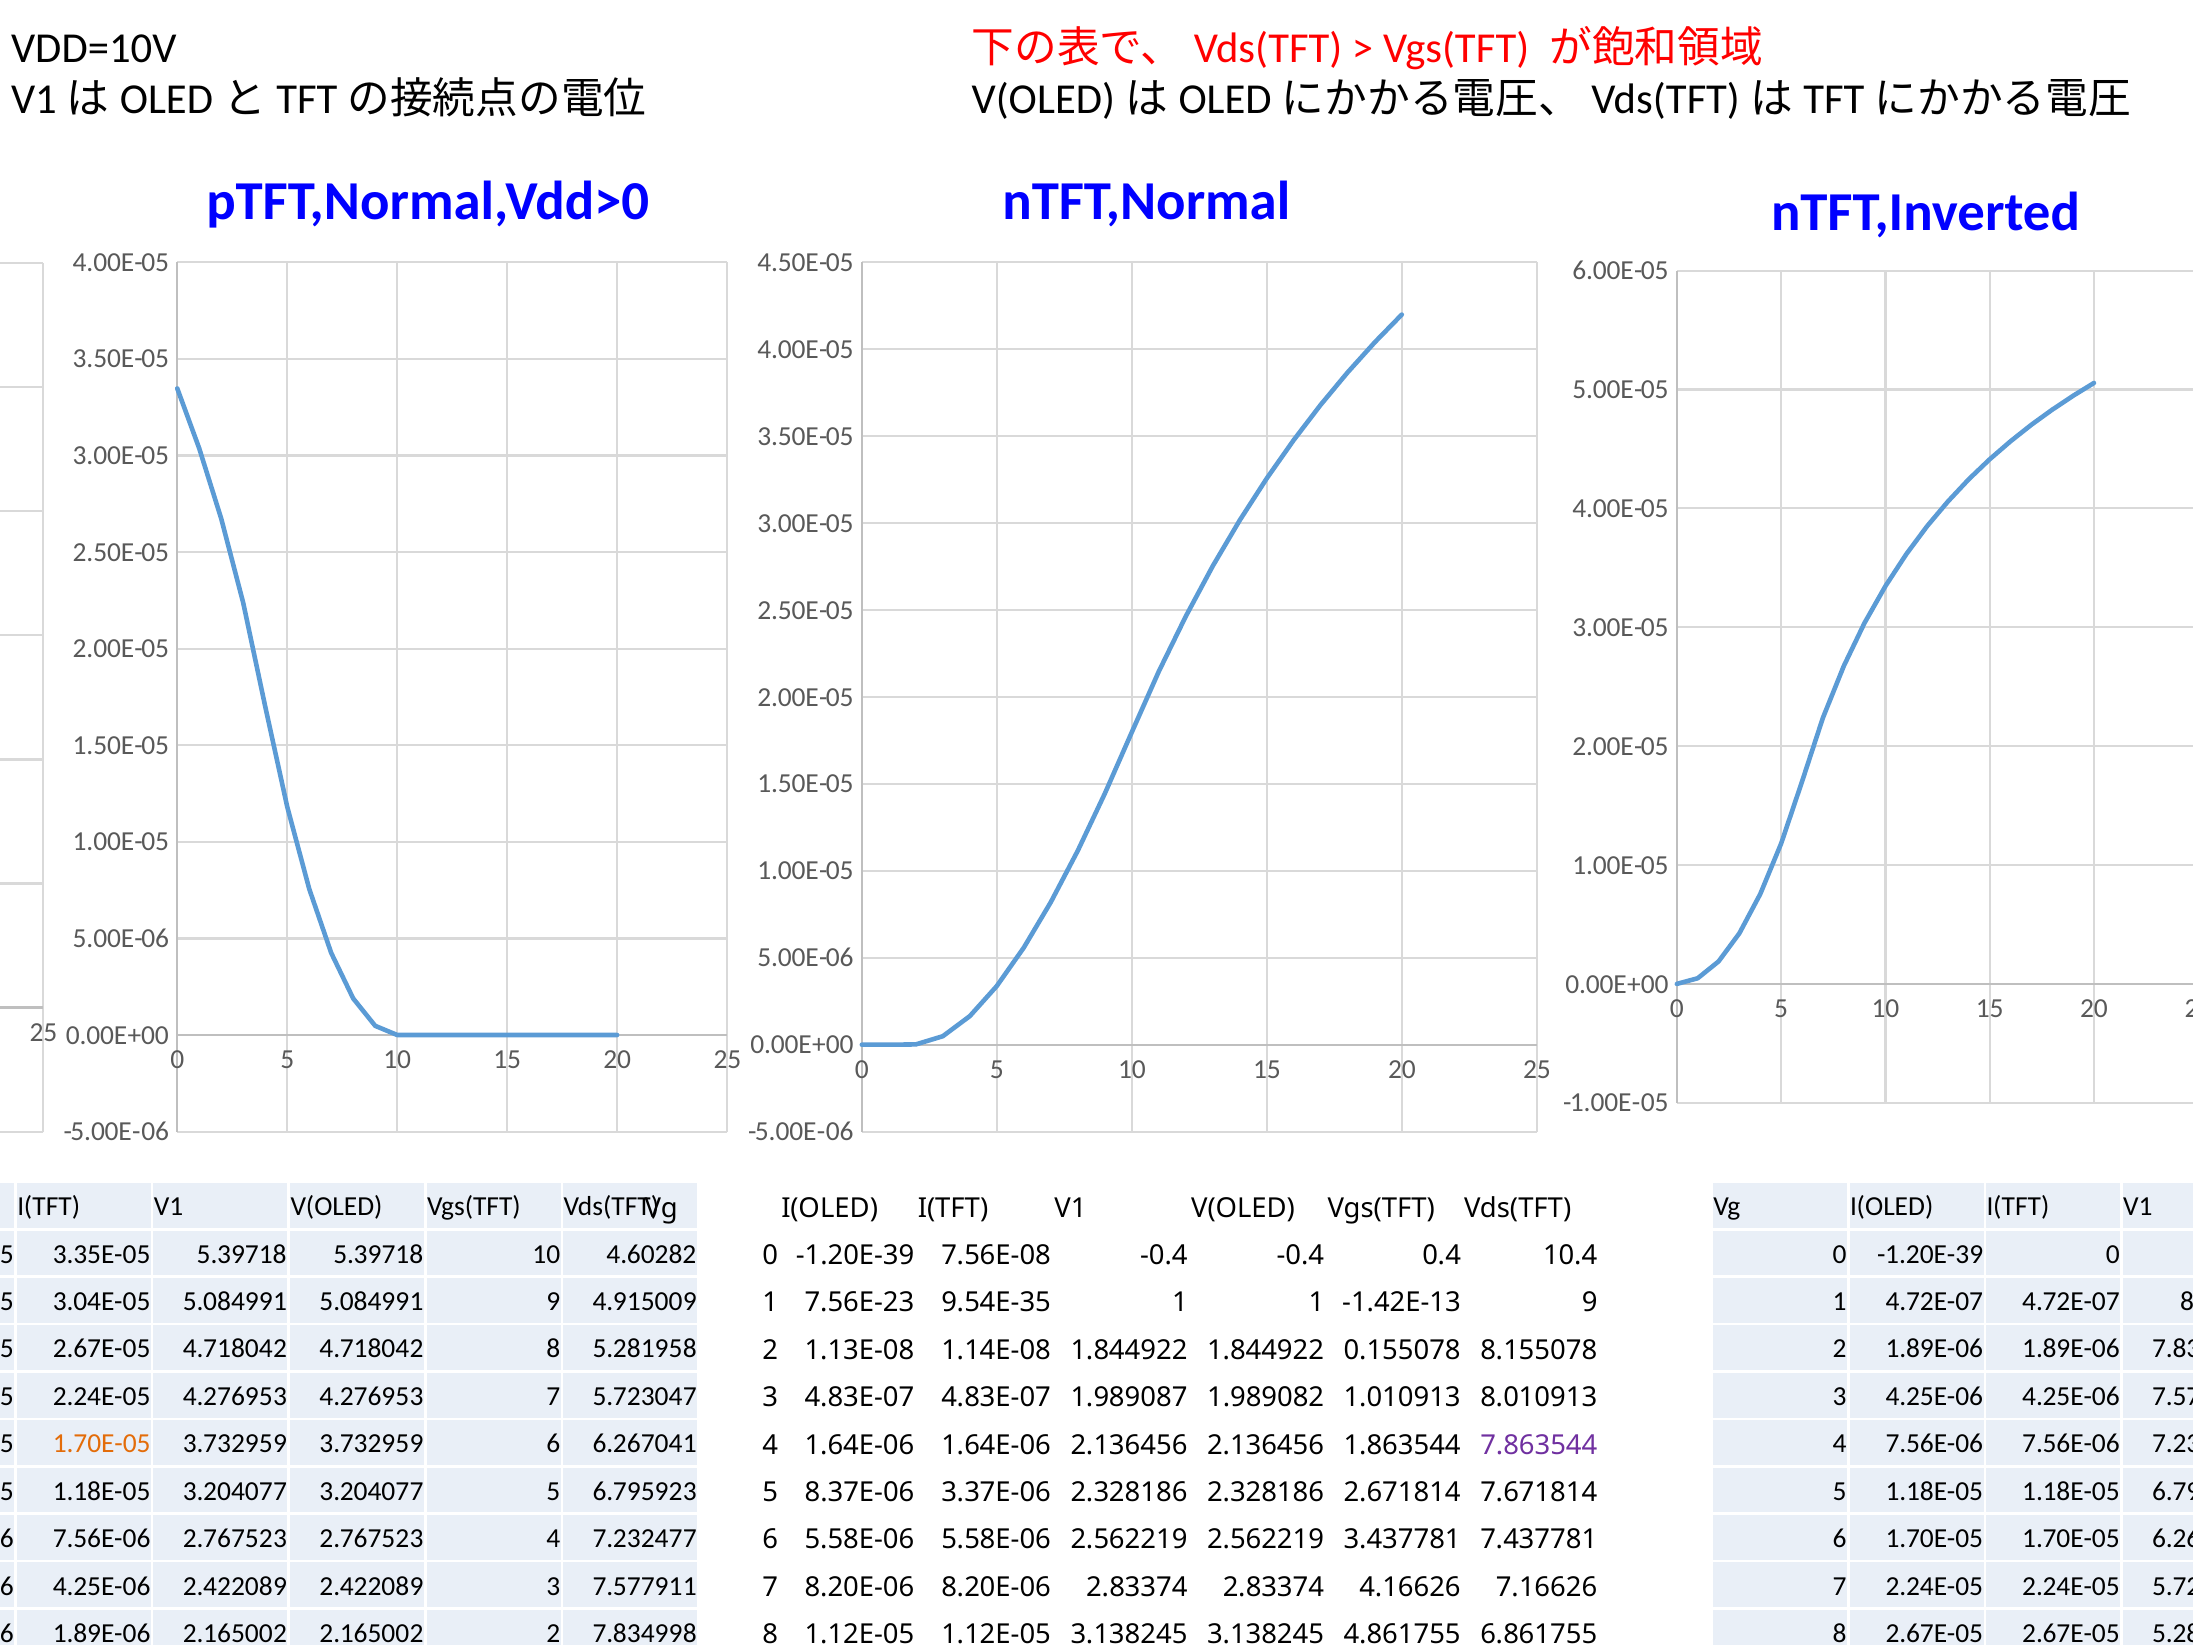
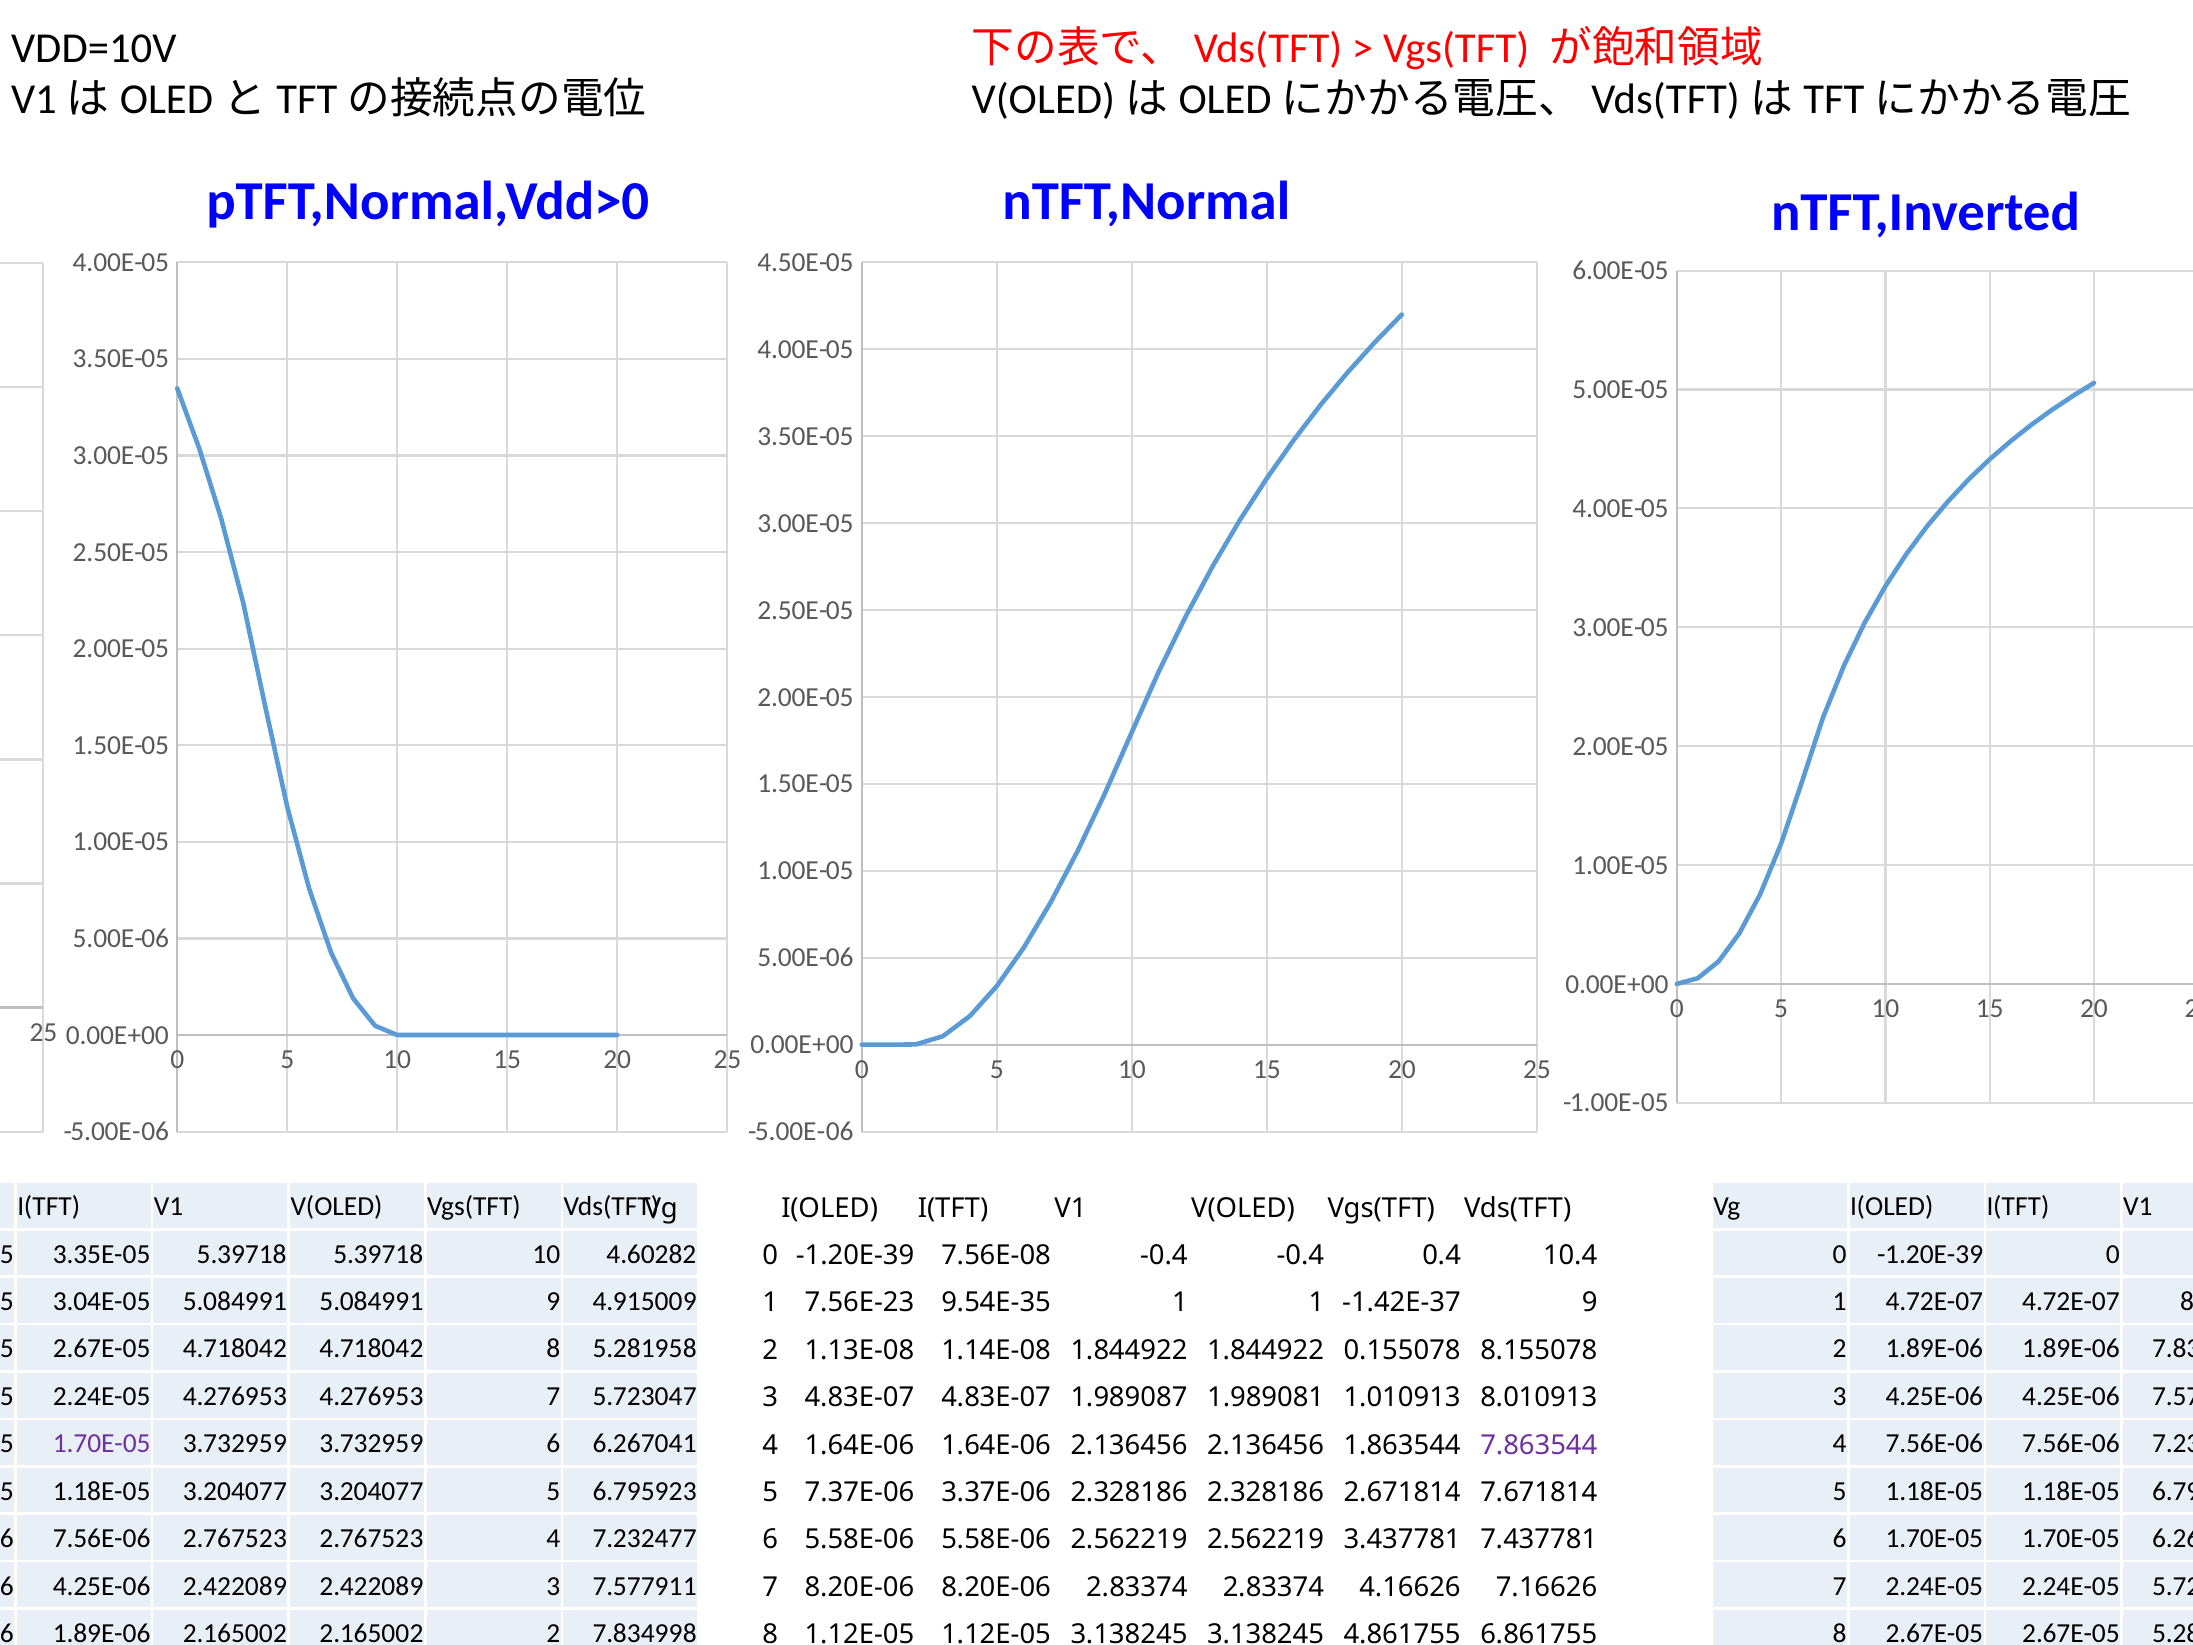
-1.42E-13: -1.42E-13 -> -1.42E-37 (1401, 1303)
1.989082: 1.989082 -> 1.989081 (1266, 1397)
1.70E-05 colour: orange -> purple (102, 1444)
8.37E-06: 8.37E-06 -> 7.37E-06 (860, 1492)
